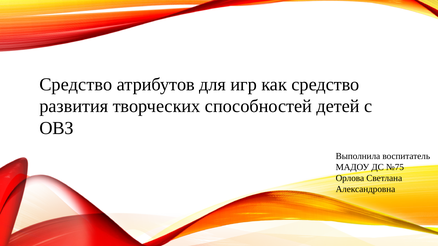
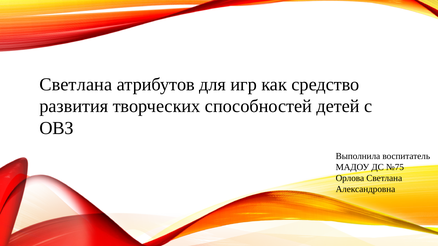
Средство: Средство -> Светлана (76, 85)
